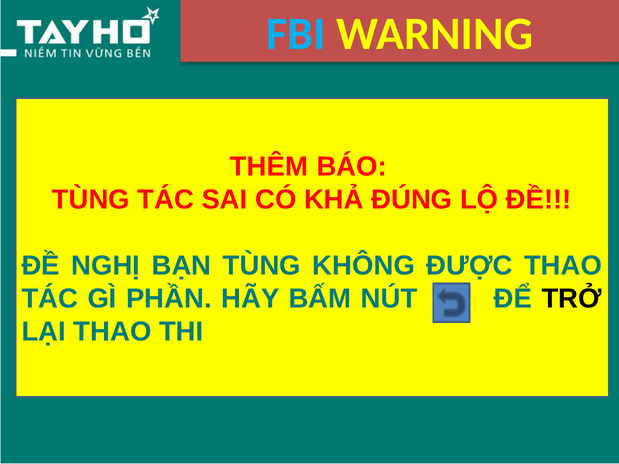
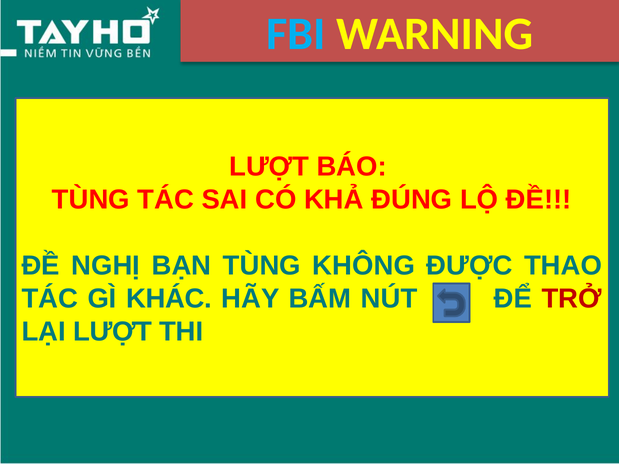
THÊM: THÊM -> LƯỢT (269, 167)
PHẦN: PHẦN -> KHÁC (169, 299)
TRỞ colour: black -> red (572, 299)
LẠI THAO: THAO -> LƯỢT (113, 332)
